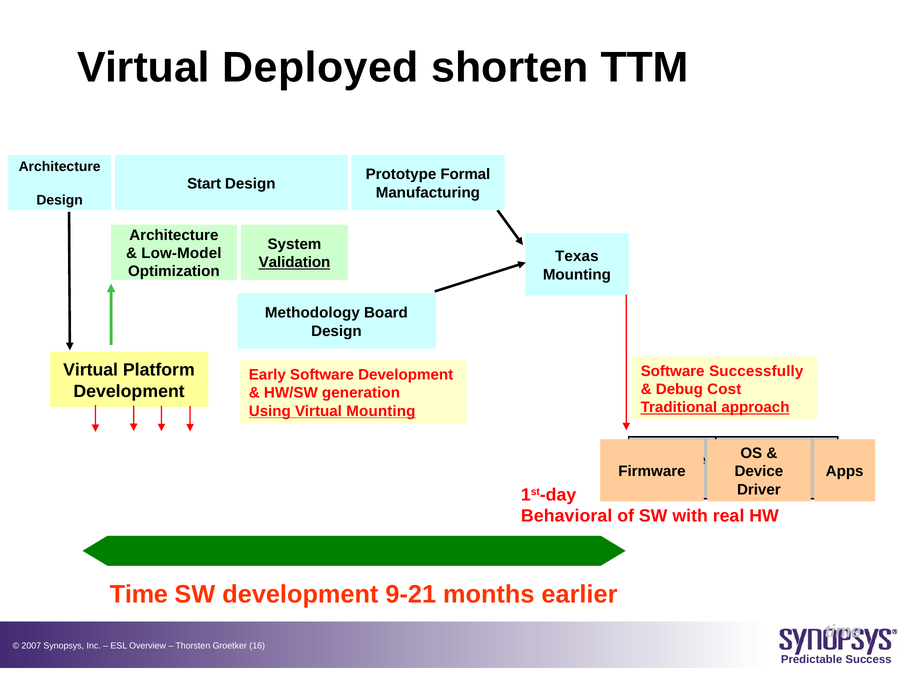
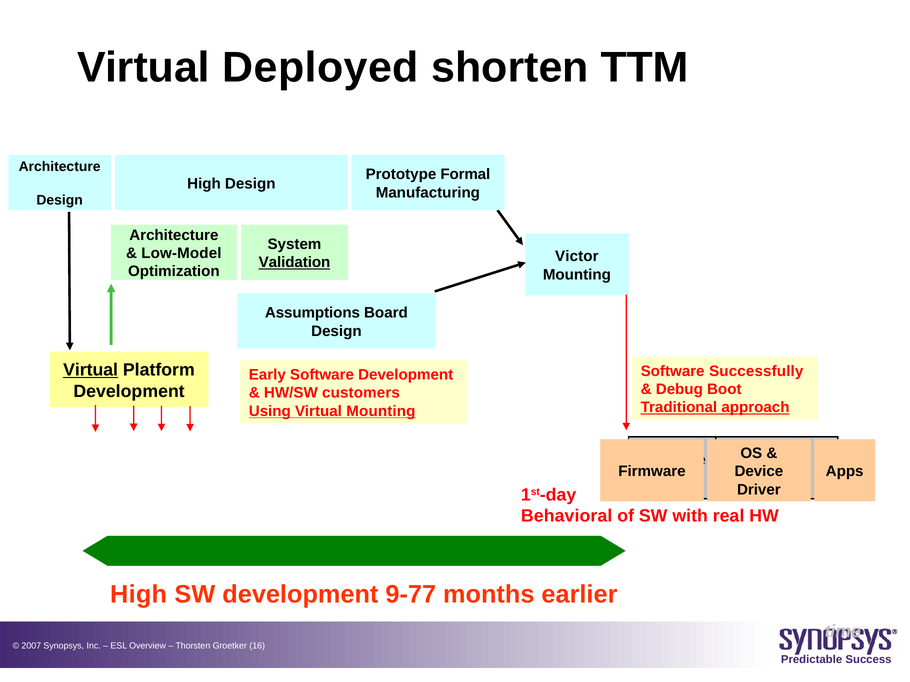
Start: Start -> High (204, 184)
Texas: Texas -> Victor (577, 257)
Methodology: Methodology -> Assumptions (312, 313)
Virtual underline: none -> present (91, 370)
Cost: Cost -> Boot (724, 390)
generation: generation -> customers (361, 393)
Time: Time -> High (139, 595)
9-21: 9-21 -> 9-77 (411, 595)
